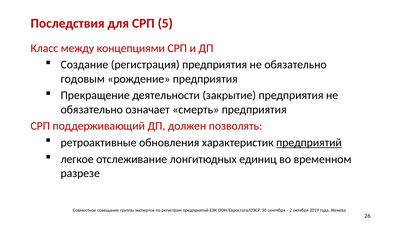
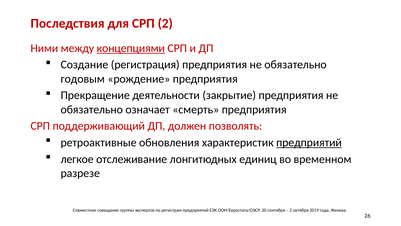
СРП 5: 5 -> 2 (165, 23)
Класс: Класс -> Ними (44, 48)
концепциями underline: none -> present (131, 48)
